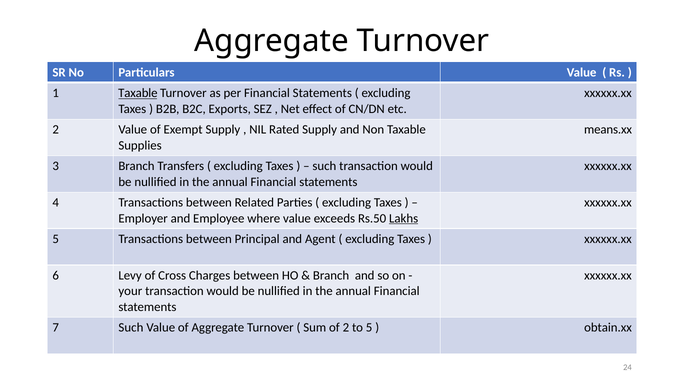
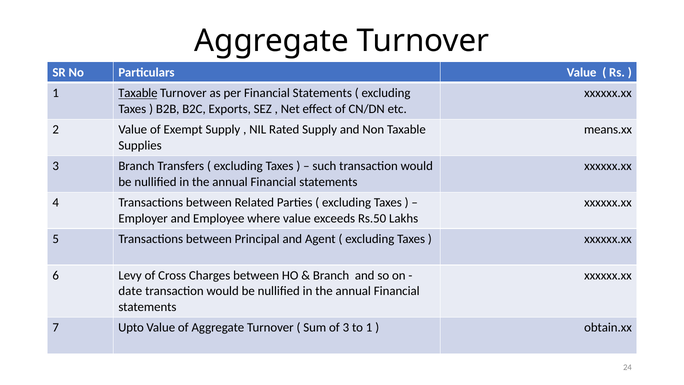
Lakhs underline: present -> none (404, 218)
your: your -> date (130, 291)
7 Such: Such -> Upto (131, 327)
of 2: 2 -> 3 (346, 327)
to 5: 5 -> 1 (369, 327)
